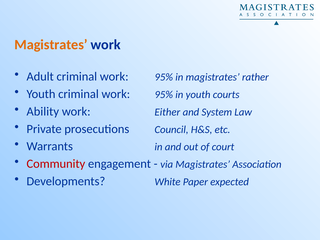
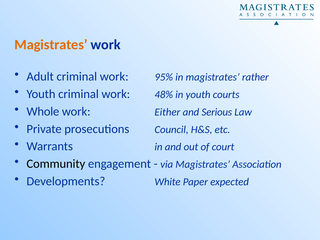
Youth criminal work 95%: 95% -> 48% (164, 95)
Ability: Ability -> Whole (43, 111)
System: System -> Serious (217, 112)
Community colour: red -> black (56, 164)
